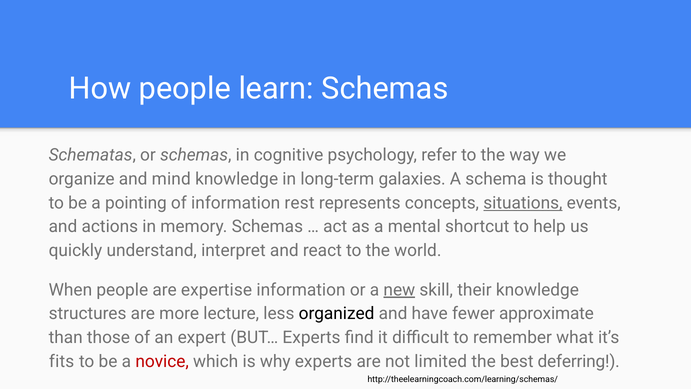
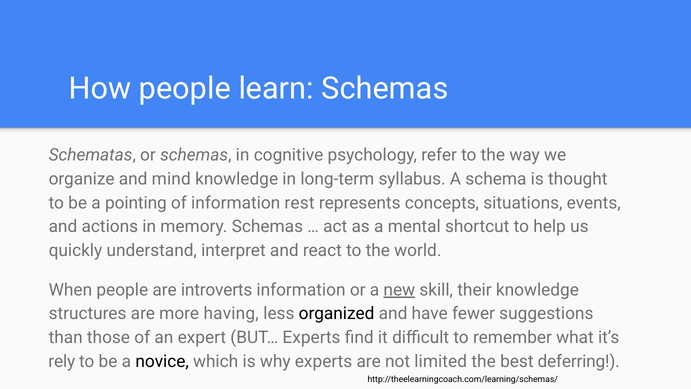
galaxies: galaxies -> syllabus (412, 179)
situations underline: present -> none (523, 203)
expertise: expertise -> introverts (217, 290)
lecture: lecture -> having (231, 313)
approximate: approximate -> suggestions (546, 313)
fits: fits -> rely (62, 361)
novice colour: red -> black (162, 361)
